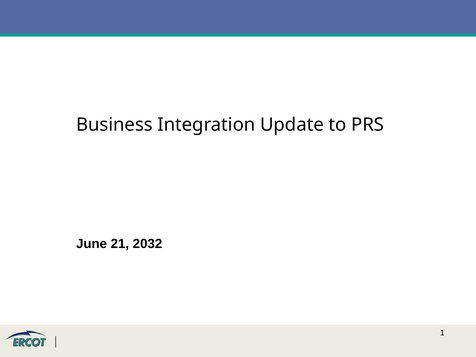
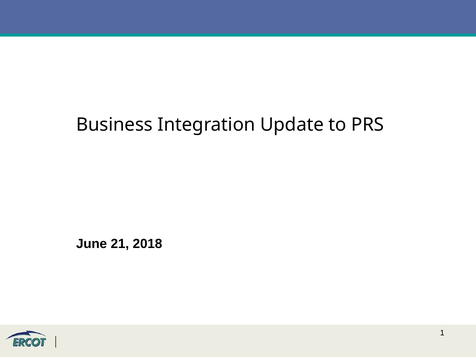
2032: 2032 -> 2018 (147, 244)
